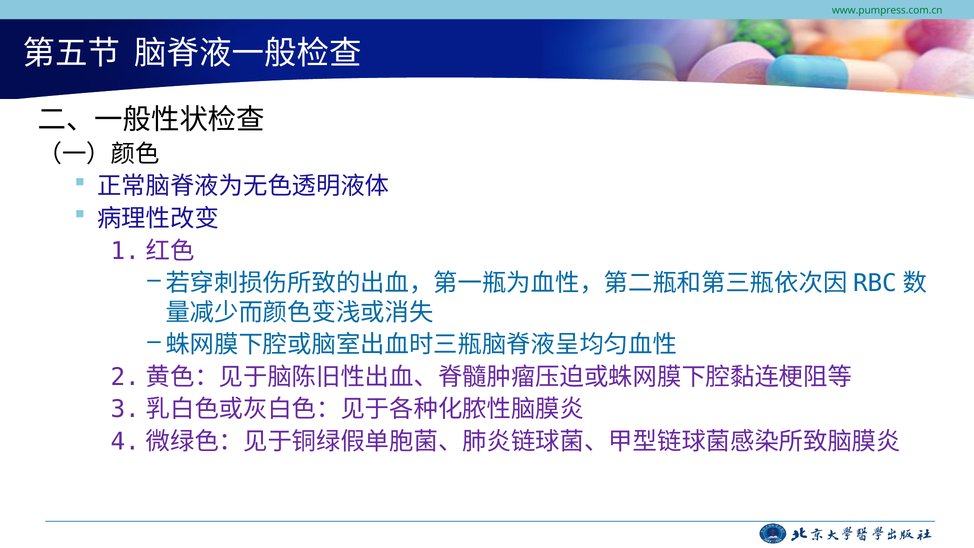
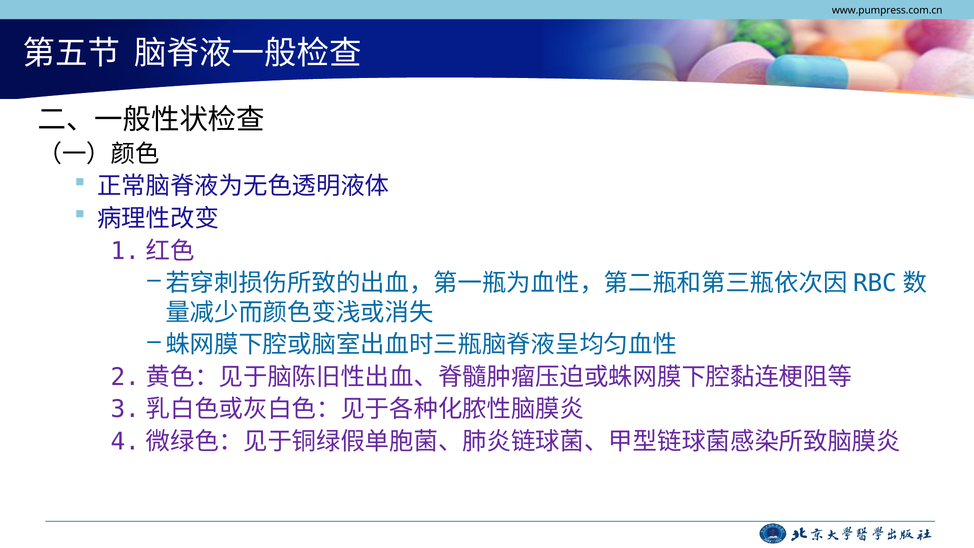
www.pumpress.com.cn colour: green -> black (887, 10)
